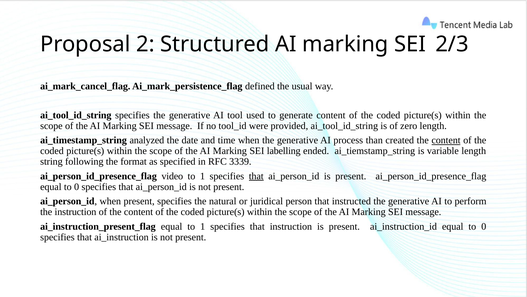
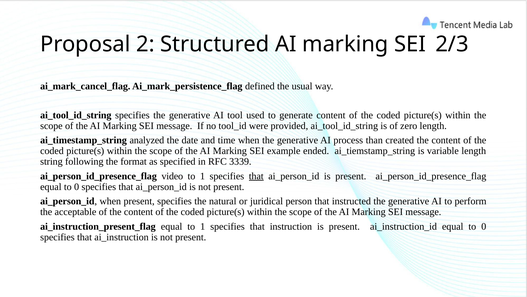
content underline: present -> none (446, 140)
labelling: labelling -> example (284, 151)
the instruction: instruction -> acceptable (75, 212)
